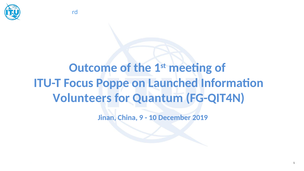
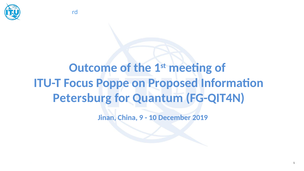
Launched: Launched -> Proposed (173, 83)
Volunteers: Volunteers -> Petersburg (82, 98)
